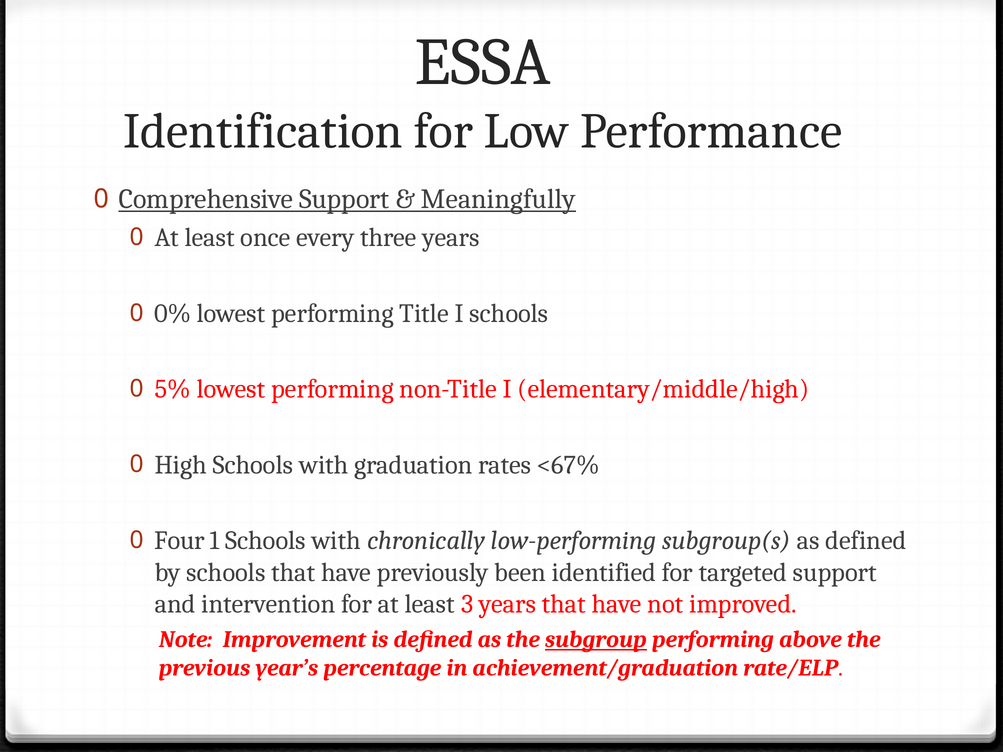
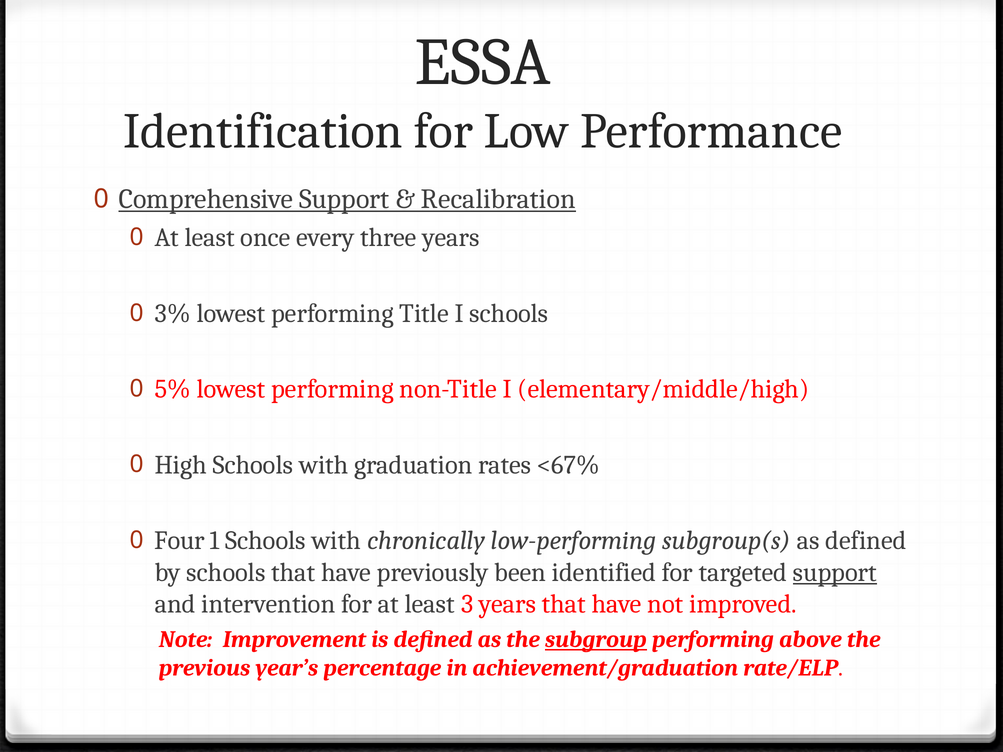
Meaningfully: Meaningfully -> Recalibration (498, 199)
0%: 0% -> 3% (173, 314)
support underline: none -> present (835, 573)
